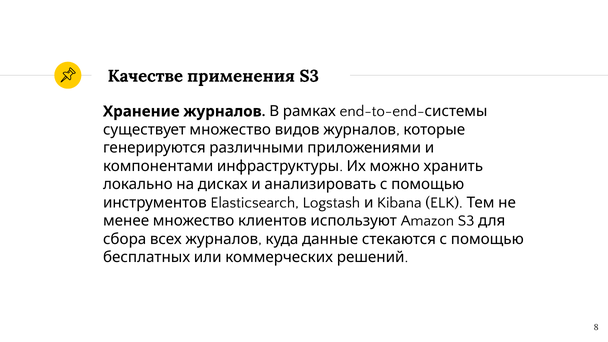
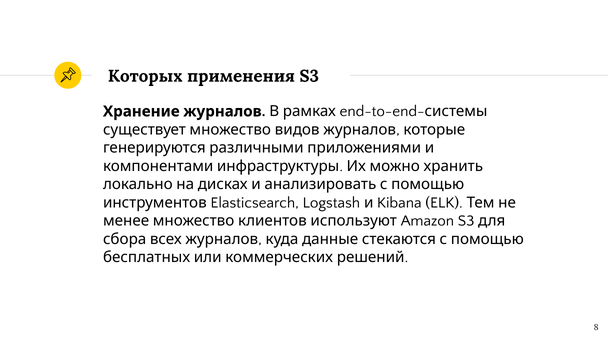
Качестве: Качестве -> Которых (145, 76)
